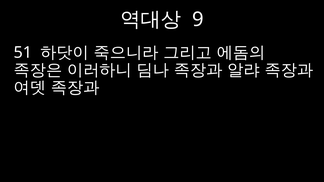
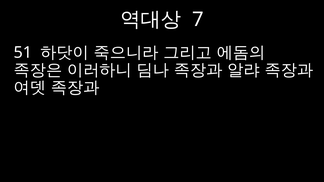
9: 9 -> 7 (198, 20)
